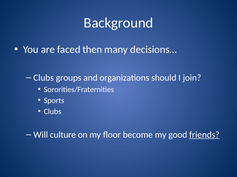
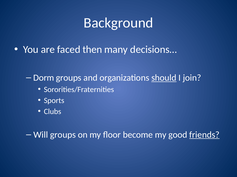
Clubs: Clubs -> Dorm (44, 78)
should underline: none -> present (164, 78)
Will culture: culture -> groups (63, 135)
